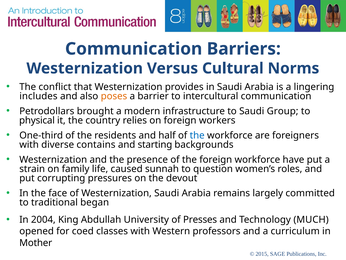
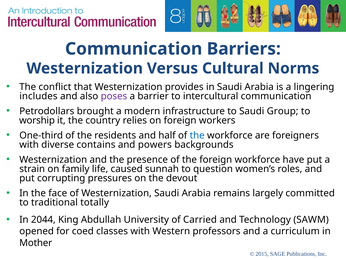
poses colour: orange -> purple (114, 96)
physical: physical -> worship (37, 120)
starting: starting -> powers (155, 144)
began: began -> totally (95, 202)
2004: 2004 -> 2044 (43, 219)
Presses: Presses -> Carried (200, 219)
MUCH: MUCH -> SAWM (311, 219)
